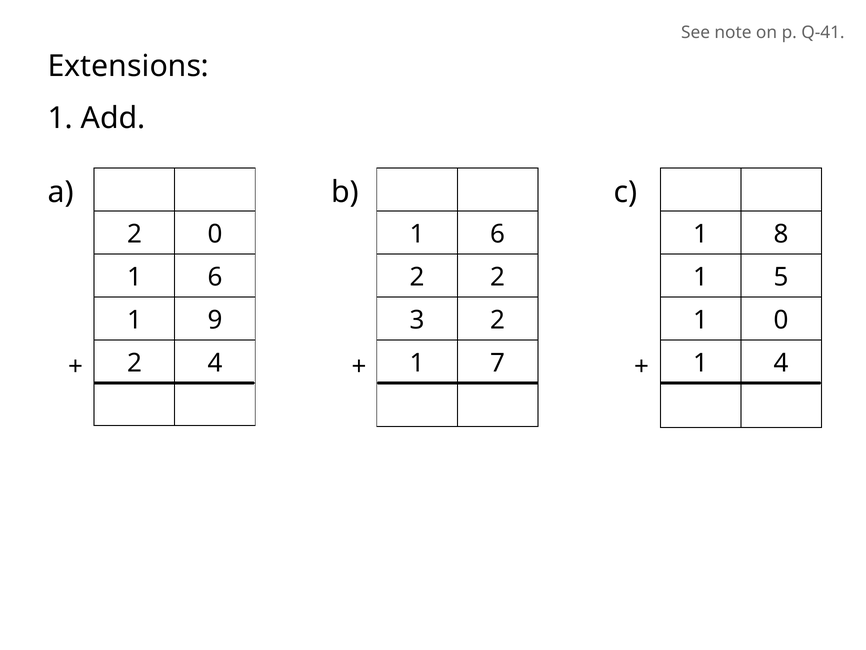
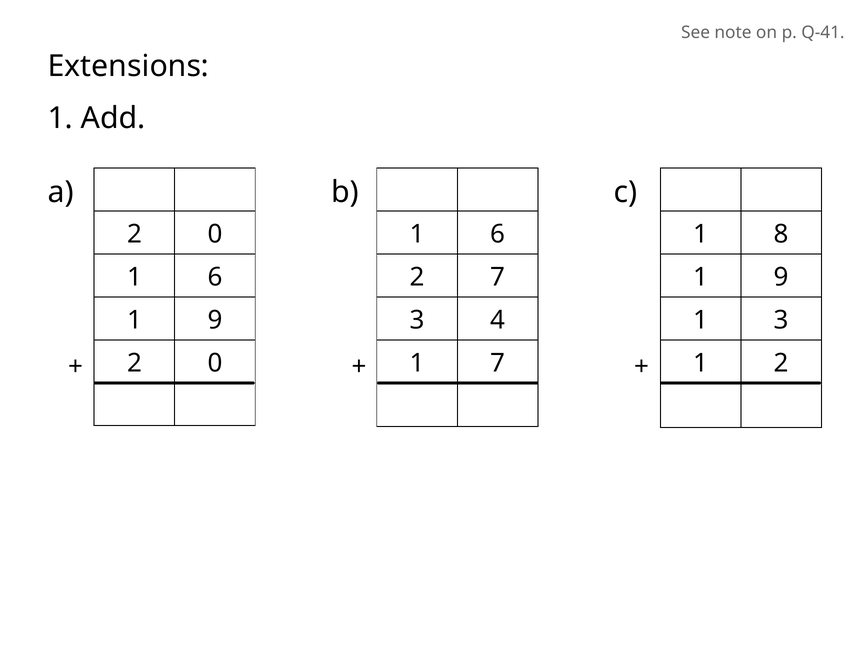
2 2: 2 -> 7 (498, 277)
5: 5 -> 9 (781, 277)
3 2: 2 -> 4 (498, 320)
1 0: 0 -> 3 (781, 320)
4: 4 -> 0 (215, 363)
1 4: 4 -> 2 (781, 363)
